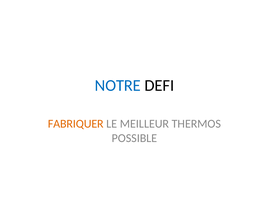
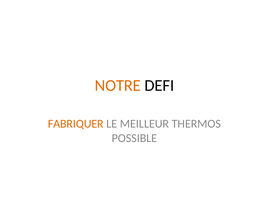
NOTRE colour: blue -> orange (118, 85)
